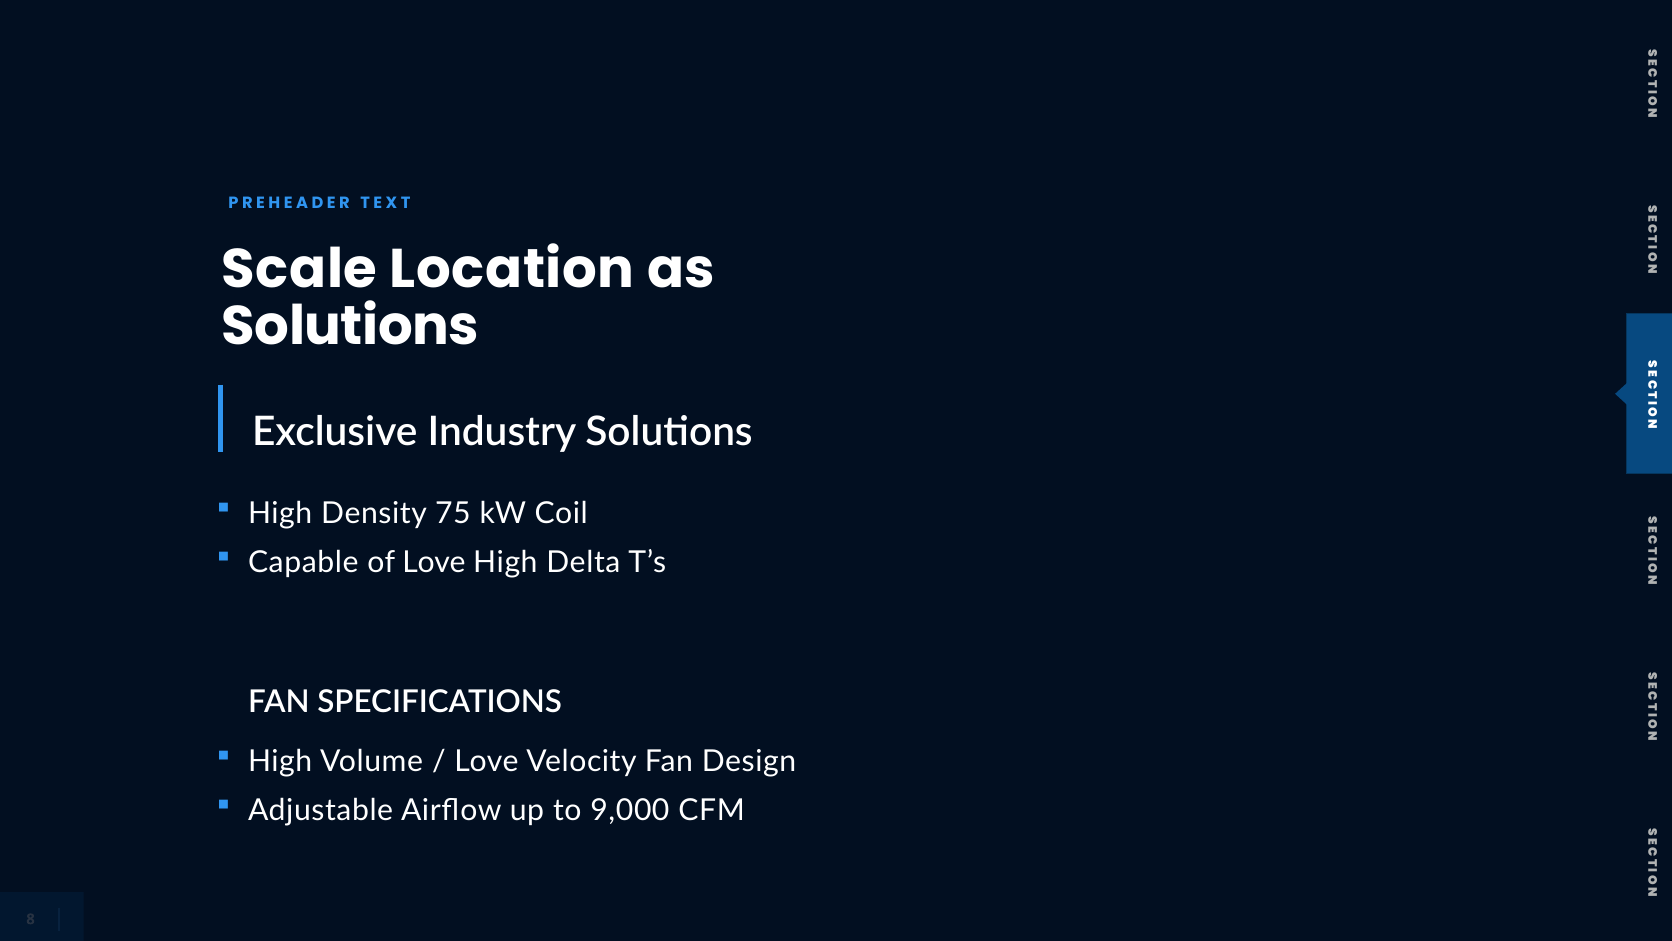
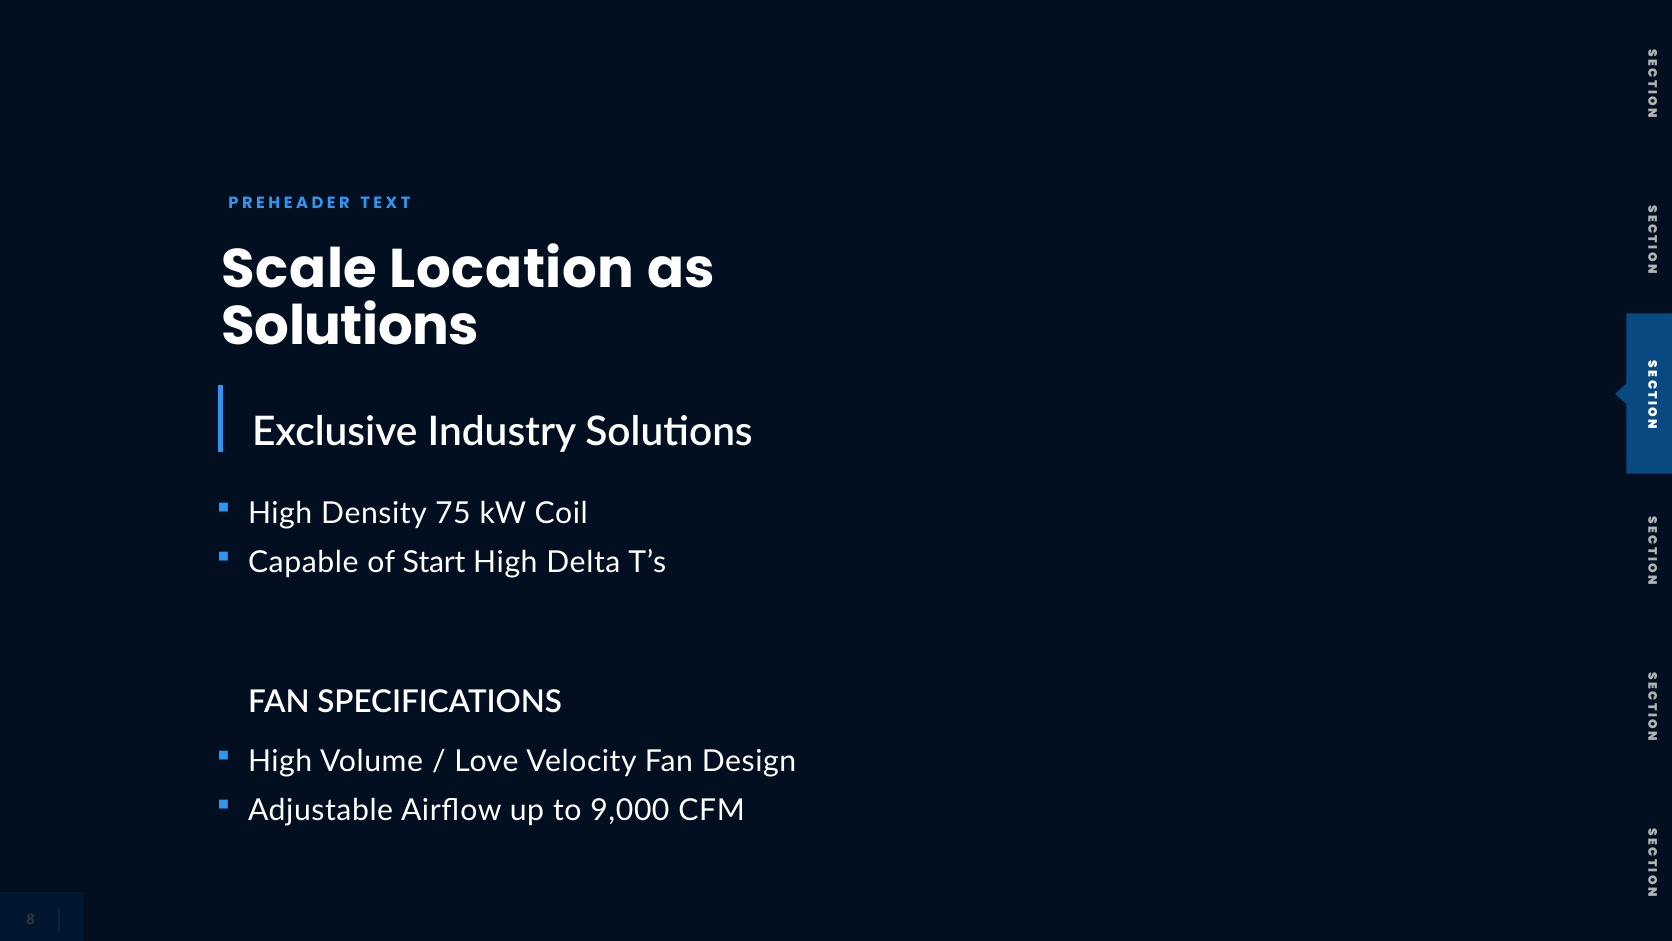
of Love: Love -> Start (434, 562)
